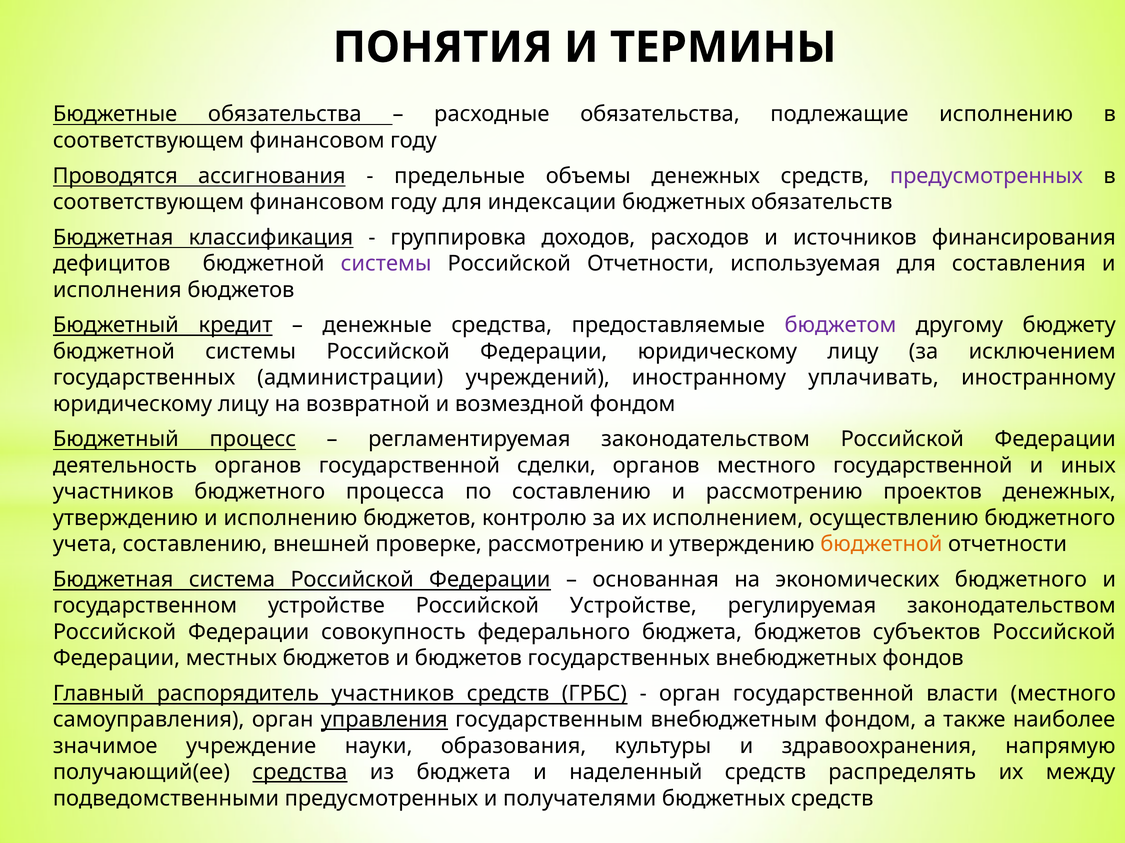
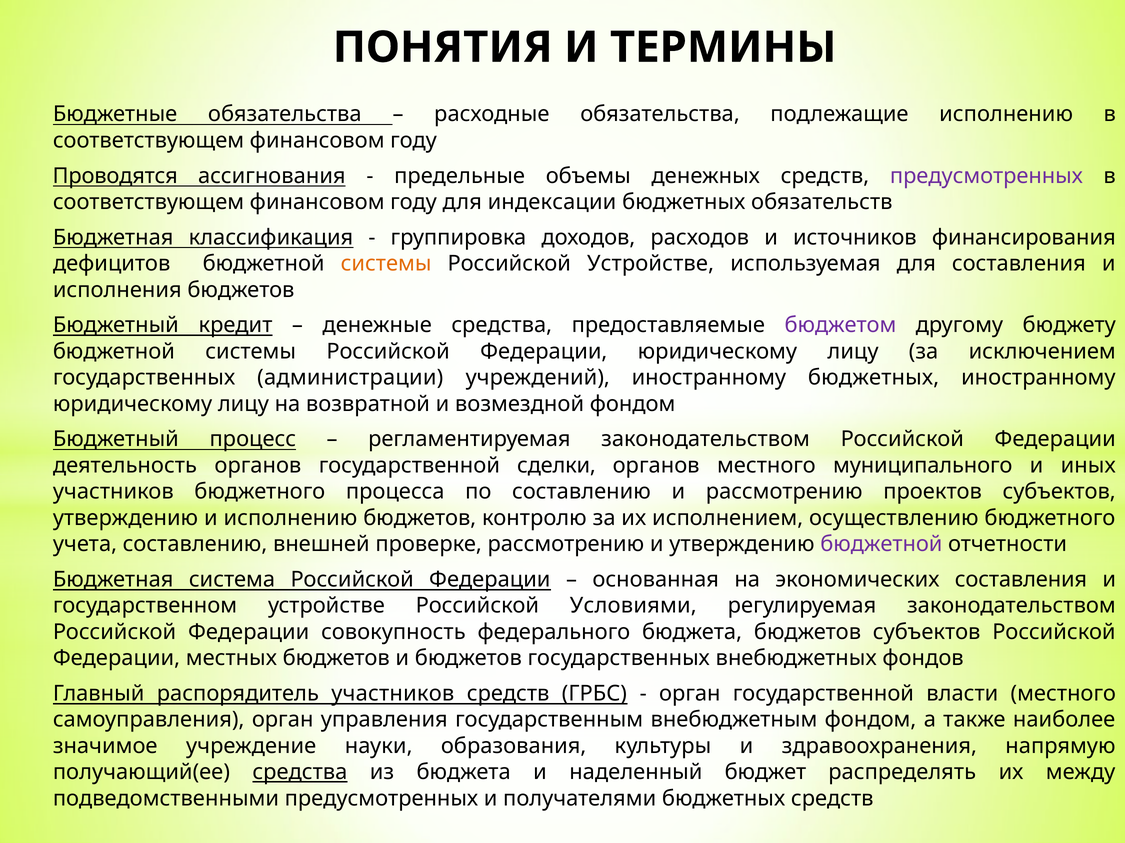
системы colour: purple -> orange (386, 264)
Российской Отчетности: Отчетности -> Устройстве (651, 264)
иностранному уплачивать: уплачивать -> бюджетных (874, 378)
местного государственной: государственной -> муниципального (923, 466)
проектов денежных: денежных -> субъектов (1059, 492)
бюджетной colour: orange -> purple (881, 545)
экономических бюджетного: бюджетного -> составления (1021, 580)
Российской Устройстве: Устройстве -> Условиями (633, 606)
управления underline: present -> none (384, 720)
наделенный средств: средств -> бюджет (765, 773)
